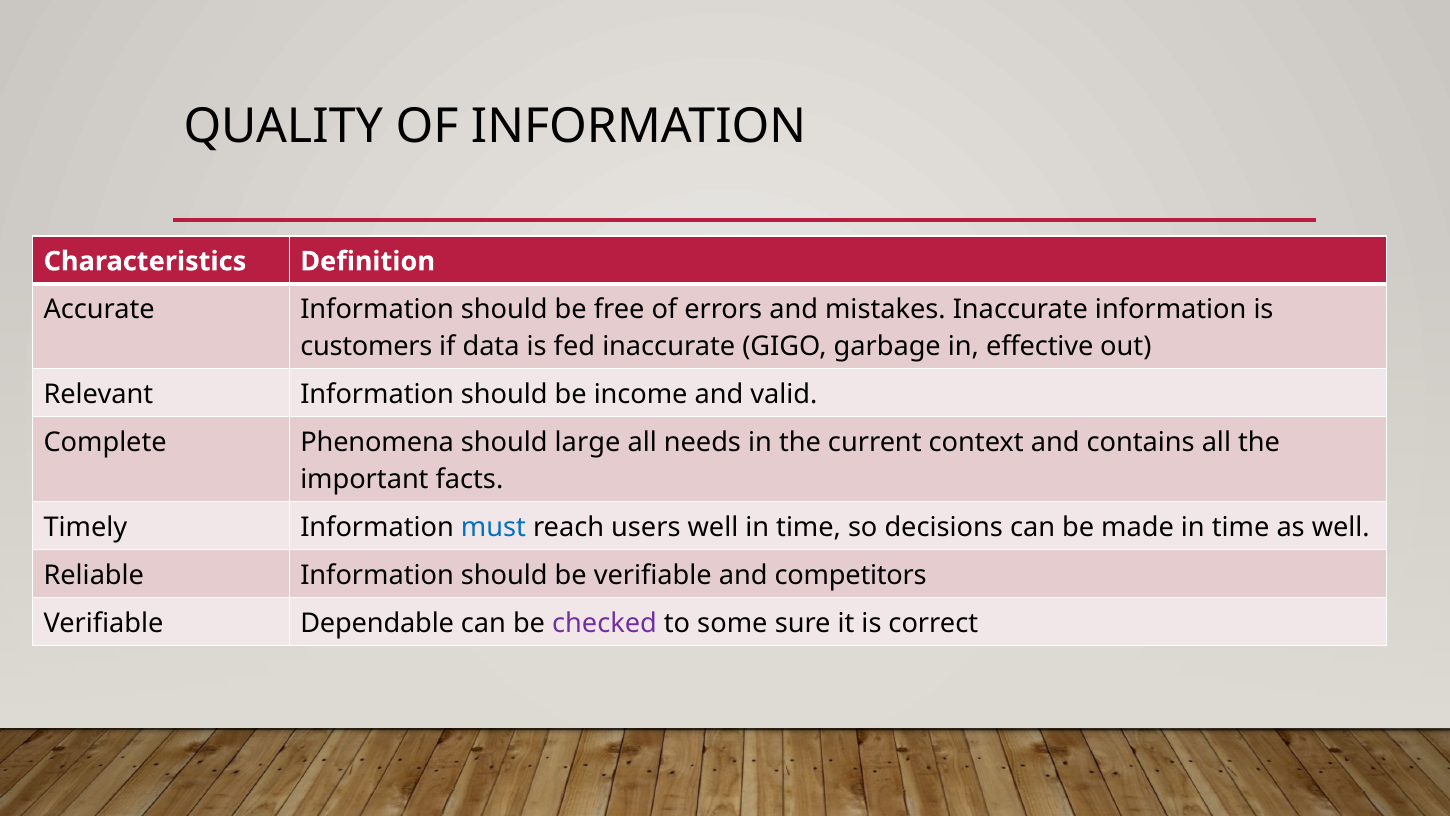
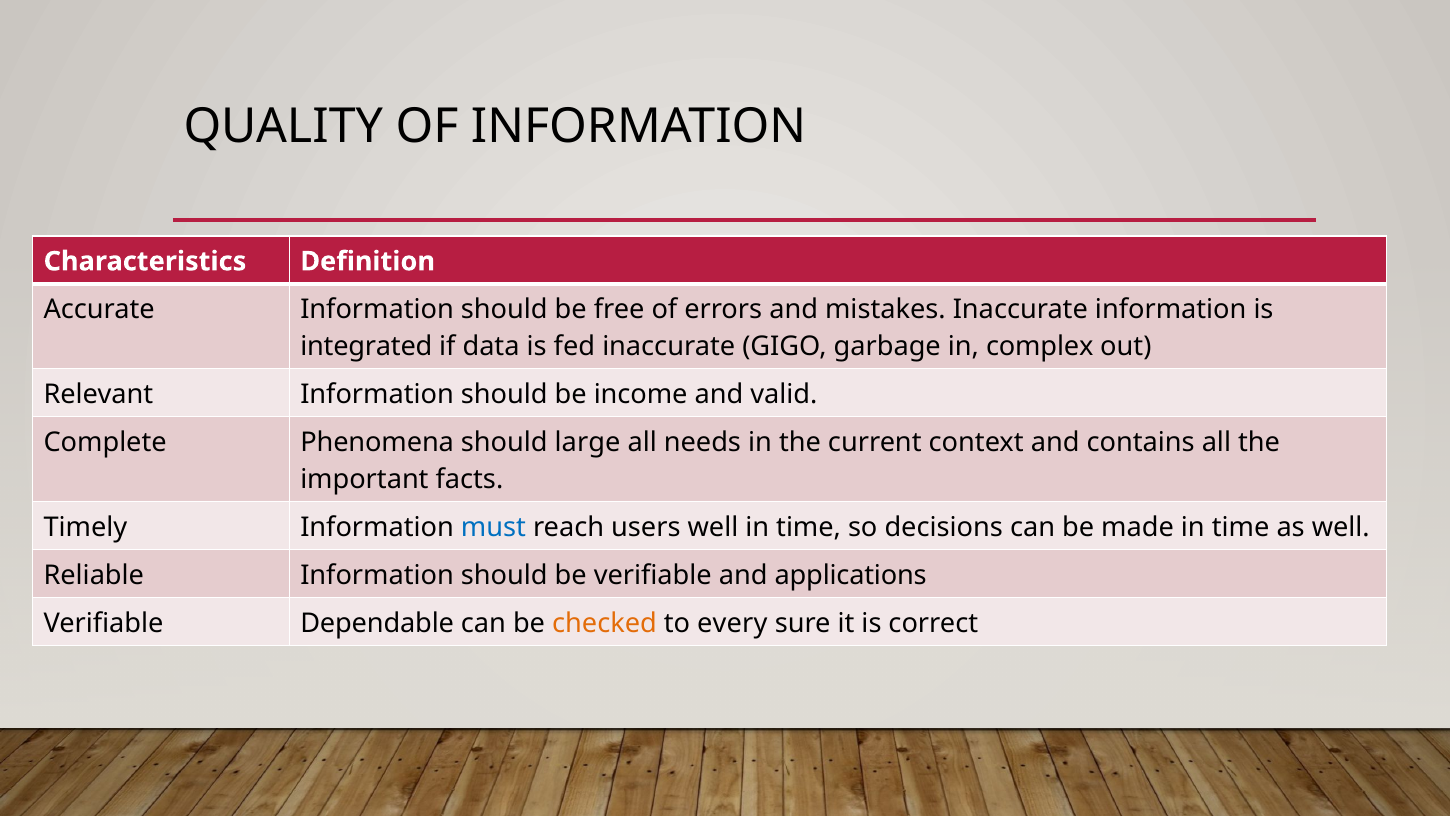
customers: customers -> integrated (366, 346)
effective: effective -> complex (1040, 346)
competitors: competitors -> applications (851, 575)
checked colour: purple -> orange (605, 623)
some: some -> every (732, 623)
